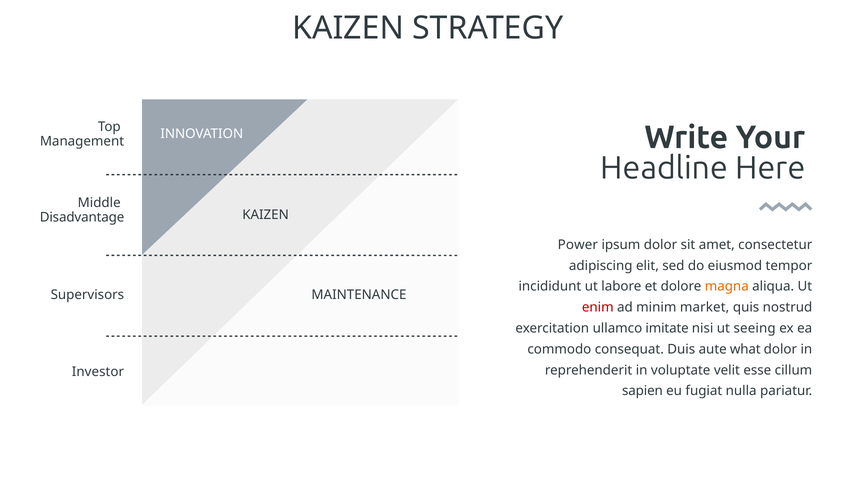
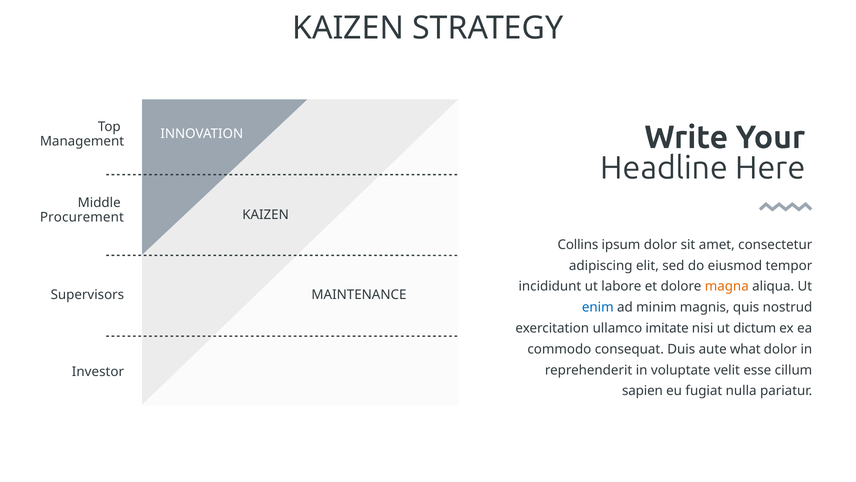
Disadvantage: Disadvantage -> Procurement (82, 217)
Power: Power -> Collins (578, 245)
enim colour: red -> blue (598, 307)
market: market -> magnis (705, 307)
seeing: seeing -> dictum (755, 328)
